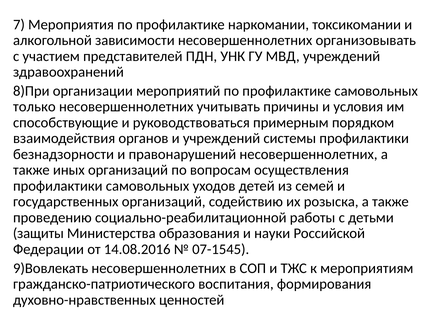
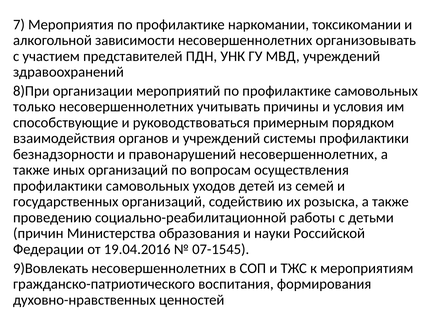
защиты: защиты -> причин (38, 233)
14.08.2016: 14.08.2016 -> 19.04.2016 (137, 249)
